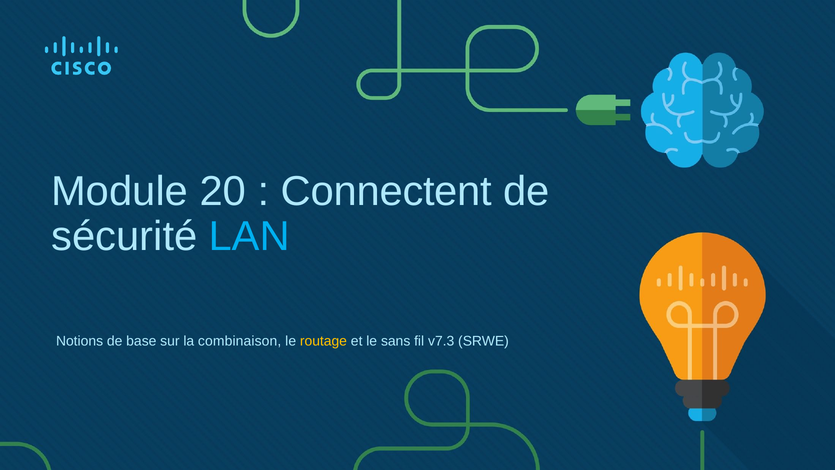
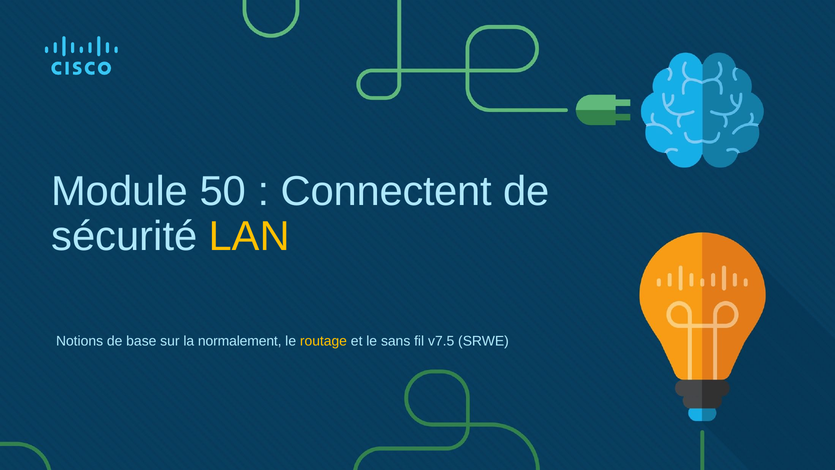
20: 20 -> 50 (223, 191)
LAN colour: light blue -> yellow (249, 237)
combinaison: combinaison -> normalement (240, 341)
v7.3: v7.3 -> v7.5 (441, 341)
